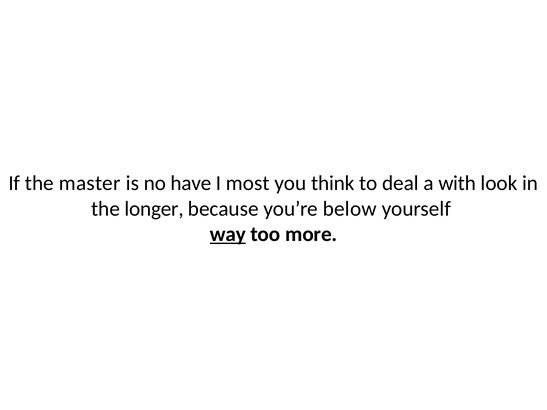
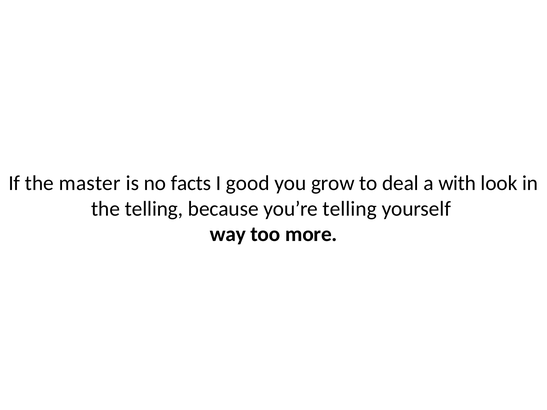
have: have -> facts (191, 183)
most: most -> good (248, 183)
think: think -> grow (333, 183)
the longer: longer -> telling (154, 209)
you’re below: below -> telling (350, 209)
way underline: present -> none (228, 234)
